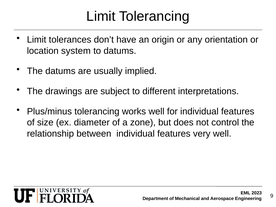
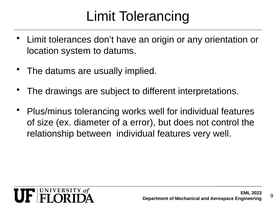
zone: zone -> error (143, 123)
